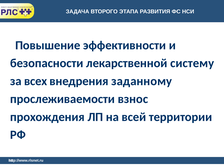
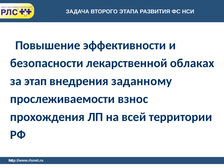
систему: систему -> облаках (192, 63)
всех: всех -> этап (36, 81)
